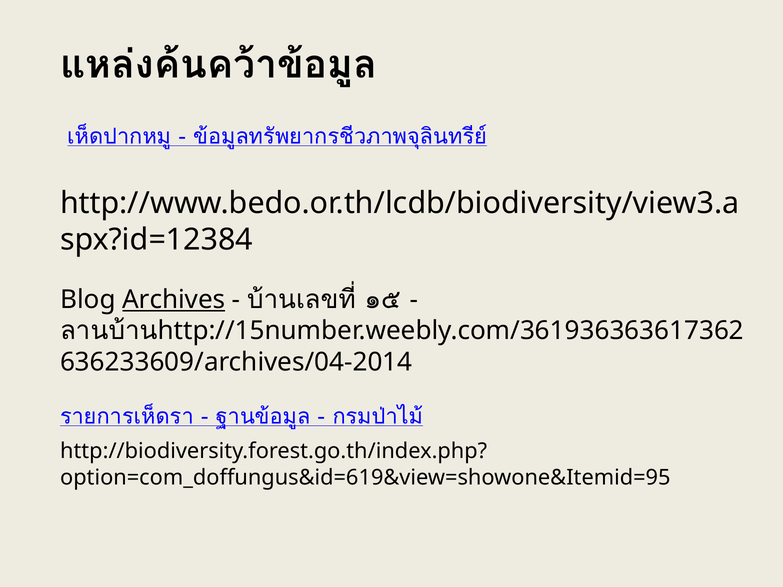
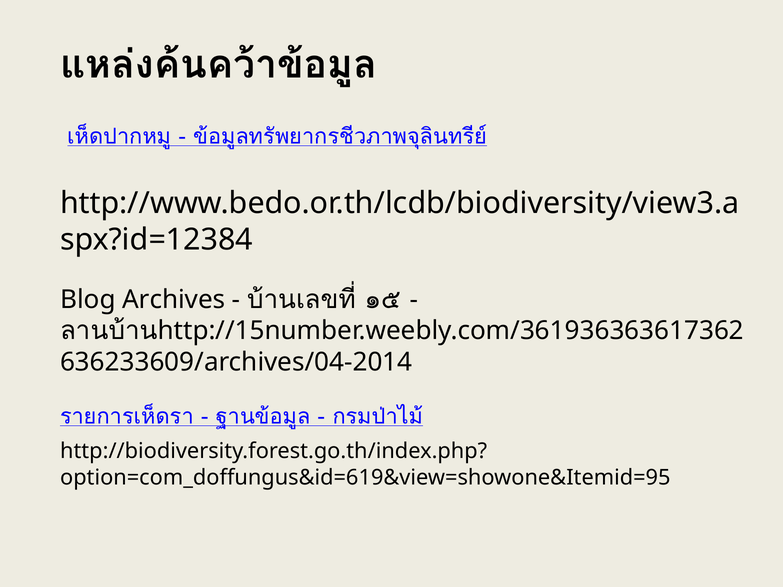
Archives underline: present -> none (174, 300)
